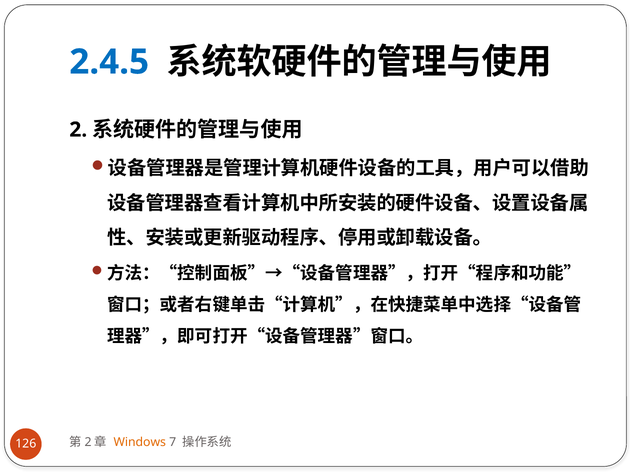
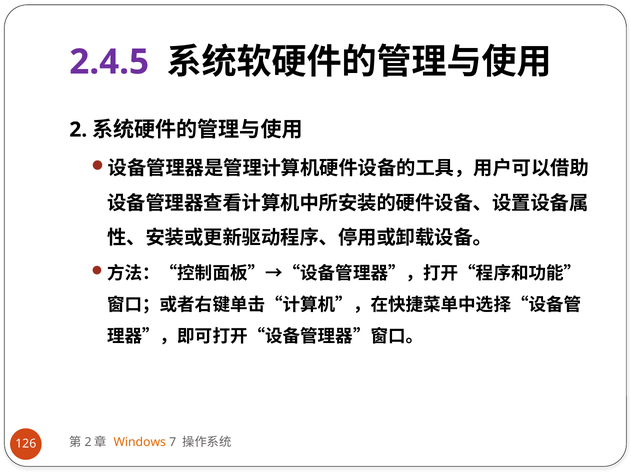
2.4.5 colour: blue -> purple (109, 62)
